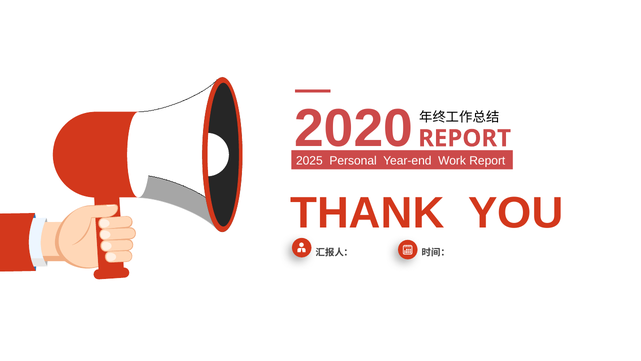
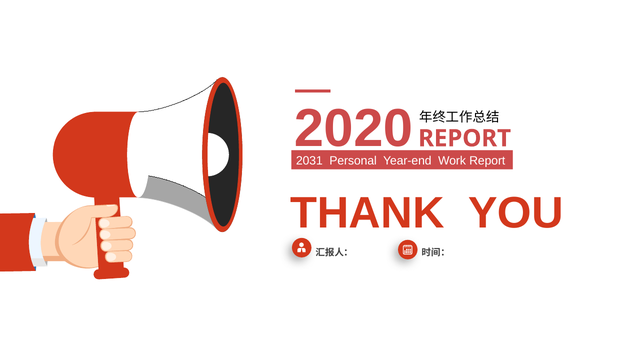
2025: 2025 -> 2031 (309, 160)
